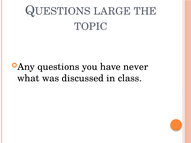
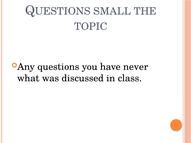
LARGE: LARGE -> SMALL (112, 11)
